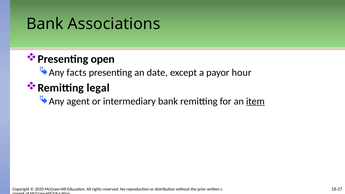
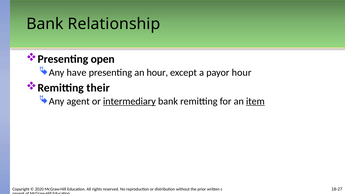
Associations: Associations -> Relationship (114, 24)
facts: facts -> have (76, 73)
an date: date -> hour (157, 73)
legal: legal -> their (98, 88)
intermediary underline: none -> present (129, 101)
